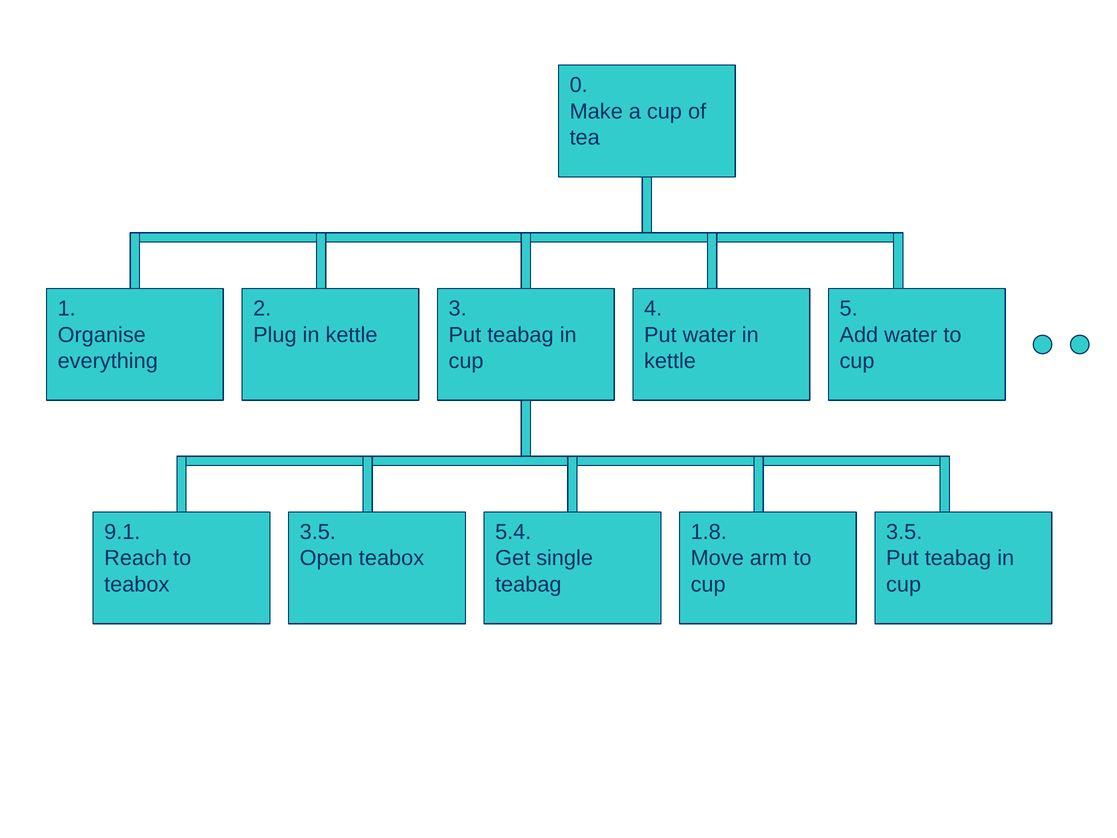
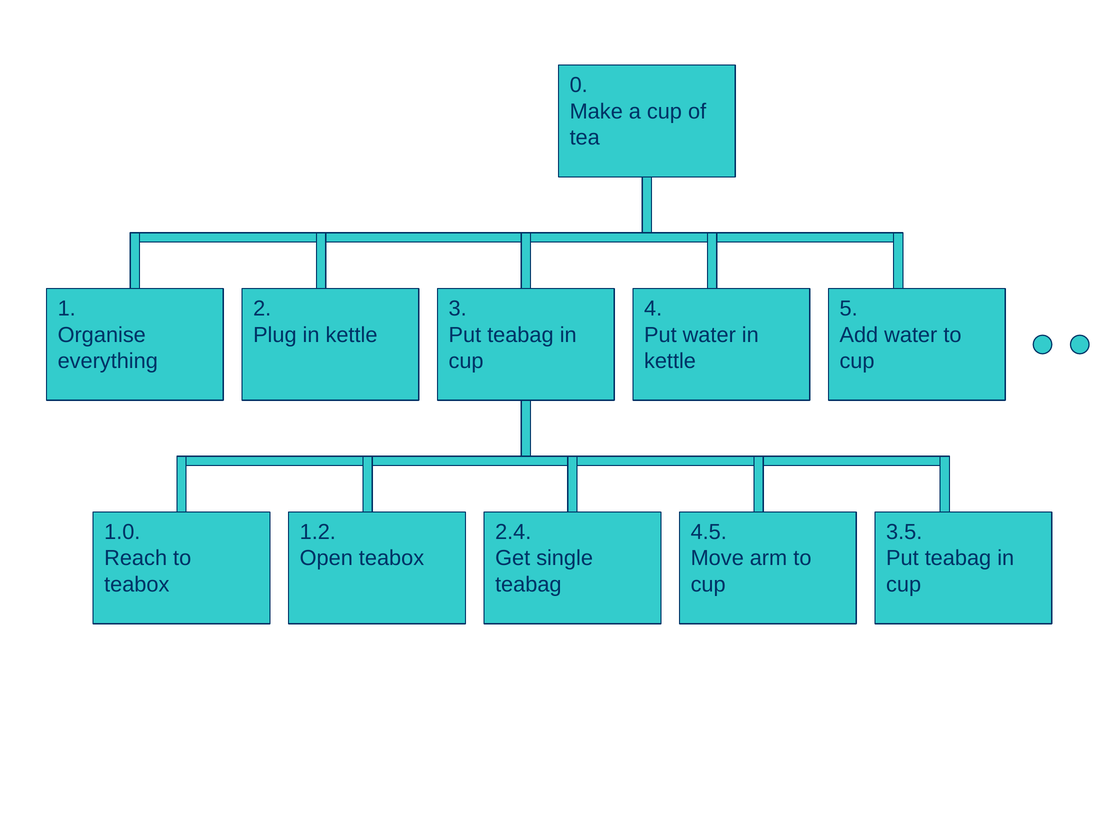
9.1: 9.1 -> 1.0 (122, 532)
3.5: 3.5 -> 1.2 (318, 532)
5.4: 5.4 -> 2.4 (513, 532)
1.8: 1.8 -> 4.5 (709, 532)
